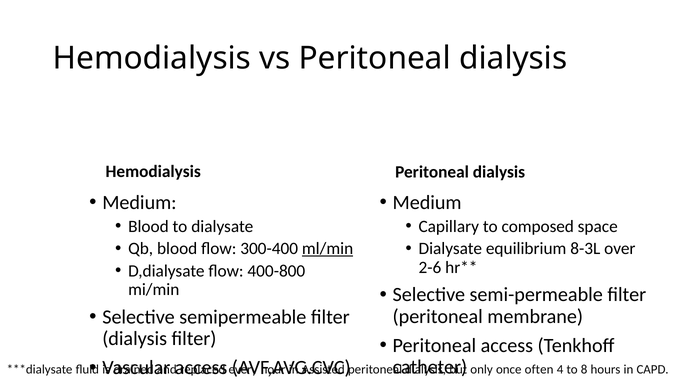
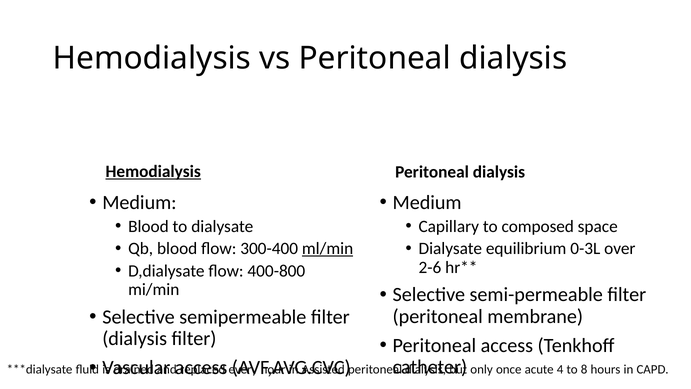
Hemodialysis underline: none -> present (153, 171)
8-3L: 8-3L -> 0-3L (585, 248)
often: often -> acute (539, 369)
